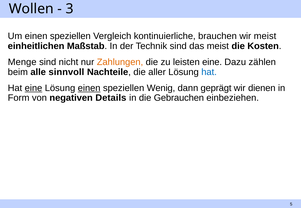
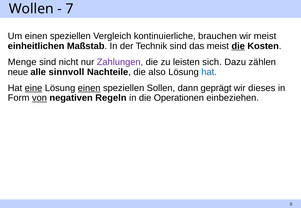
3: 3 -> 7 (69, 9)
die underline: none -> present (238, 46)
Zahlungen colour: orange -> purple (120, 62)
leisten eine: eine -> sich (212, 62)
beim: beim -> neue (18, 72)
aller: aller -> also (157, 72)
Wenig: Wenig -> Sollen (161, 88)
dienen: dienen -> dieses (262, 88)
von underline: none -> present (39, 98)
Details: Details -> Regeln (111, 98)
Gebrauchen: Gebrauchen -> Operationen (179, 98)
